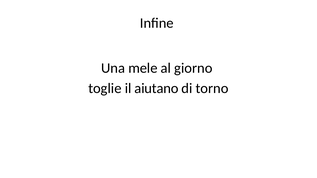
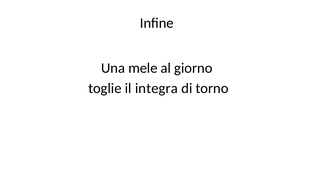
aiutano: aiutano -> integra (156, 88)
